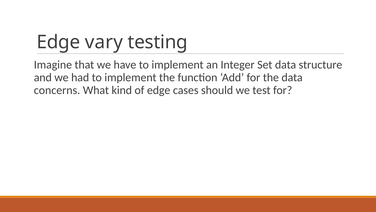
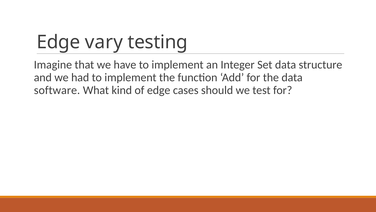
concerns: concerns -> software (57, 90)
